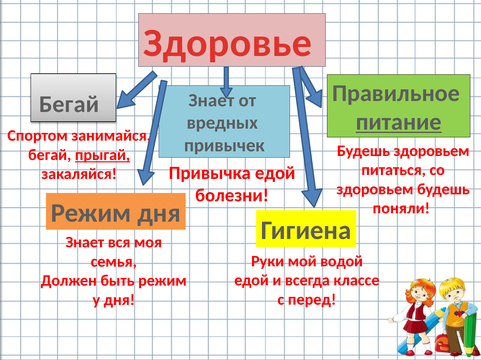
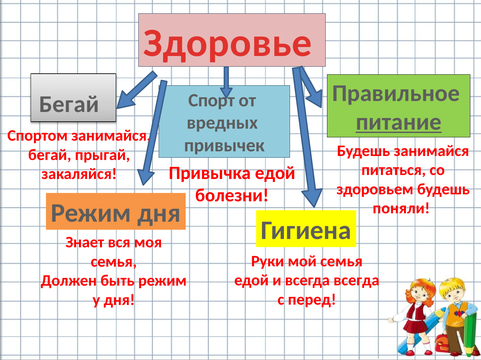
Знает: Знает -> Спорт (212, 101)
Будешь здоровьем: здоровьем -> занимайся (431, 151)
прыгай underline: present -> none (102, 155)
мой водой: водой -> семья (341, 262)
всегда классе: классе -> всегда (356, 281)
